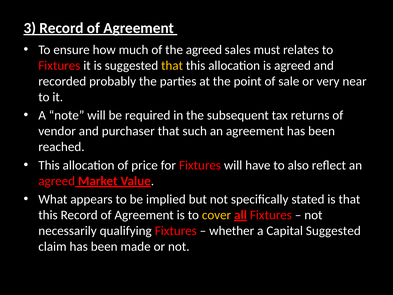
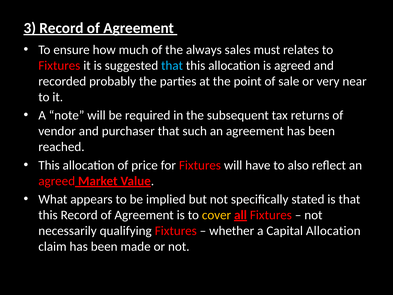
the agreed: agreed -> always (204, 50)
that colour: yellow -> light blue (172, 66)
Capital Suggested: Suggested -> Allocation (333, 231)
